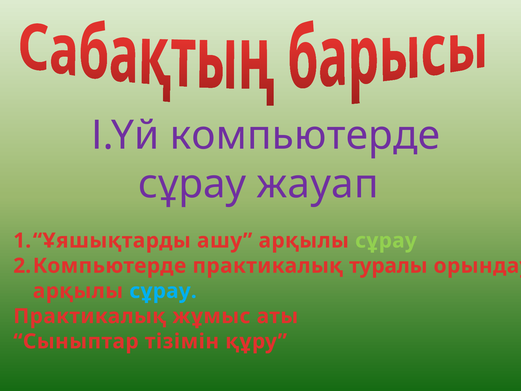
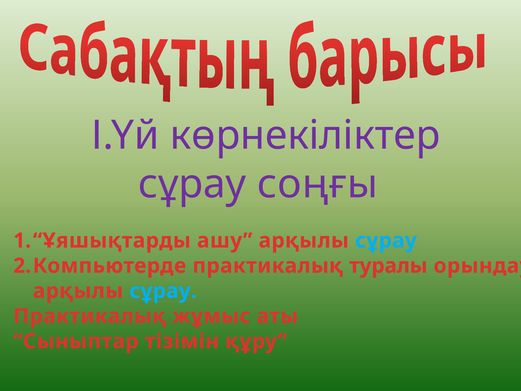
компьютерде: компьютерде -> көрнекіліктер (305, 136)
жауап: жауап -> соңғы (318, 184)
сұрау colour: light green -> light blue (386, 240)
